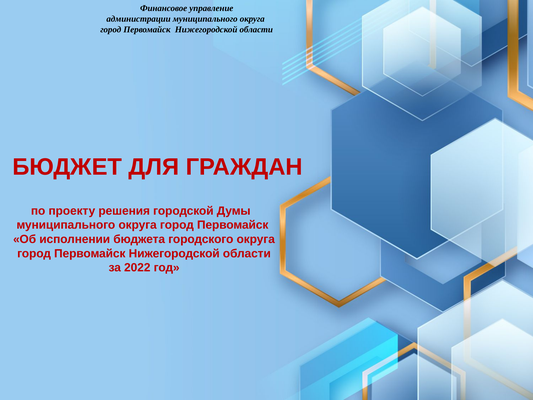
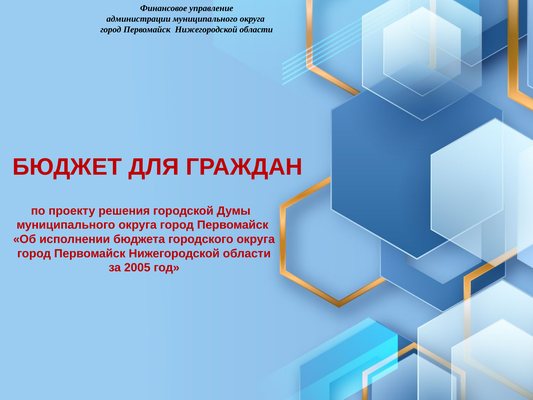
2022: 2022 -> 2005 (137, 267)
